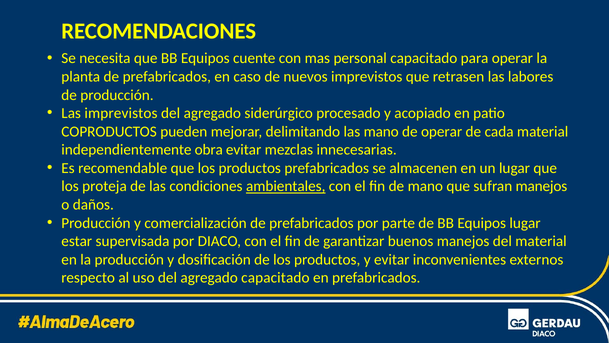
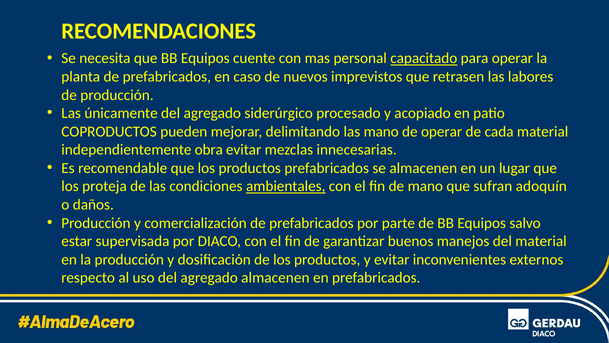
capacitado underline: none -> present (424, 58)
Las imprevistos: imprevistos -> únicamente (121, 113)
sufran manejos: manejos -> adoquín (541, 186)
Equipos lugar: lugar -> salvo (525, 223)
agregado capacitado: capacitado -> almacenen (275, 278)
